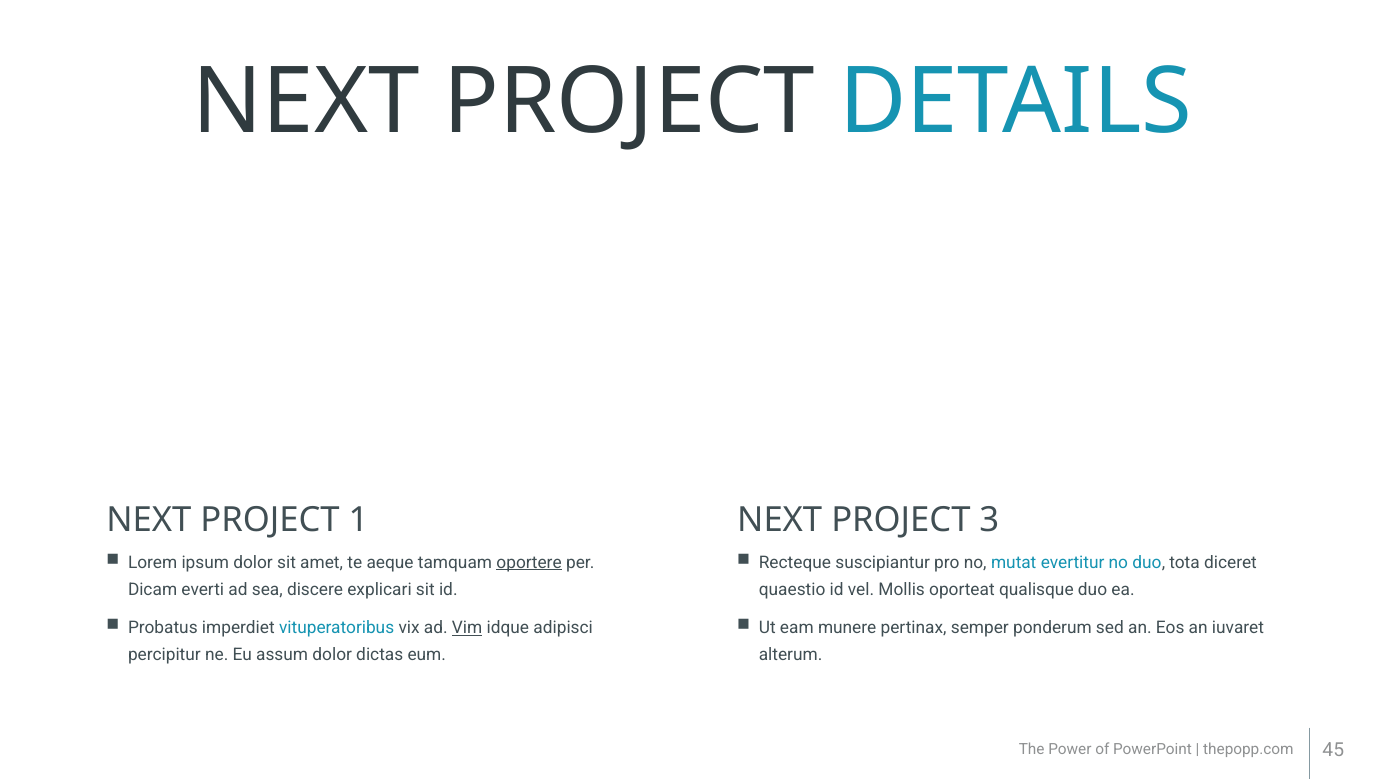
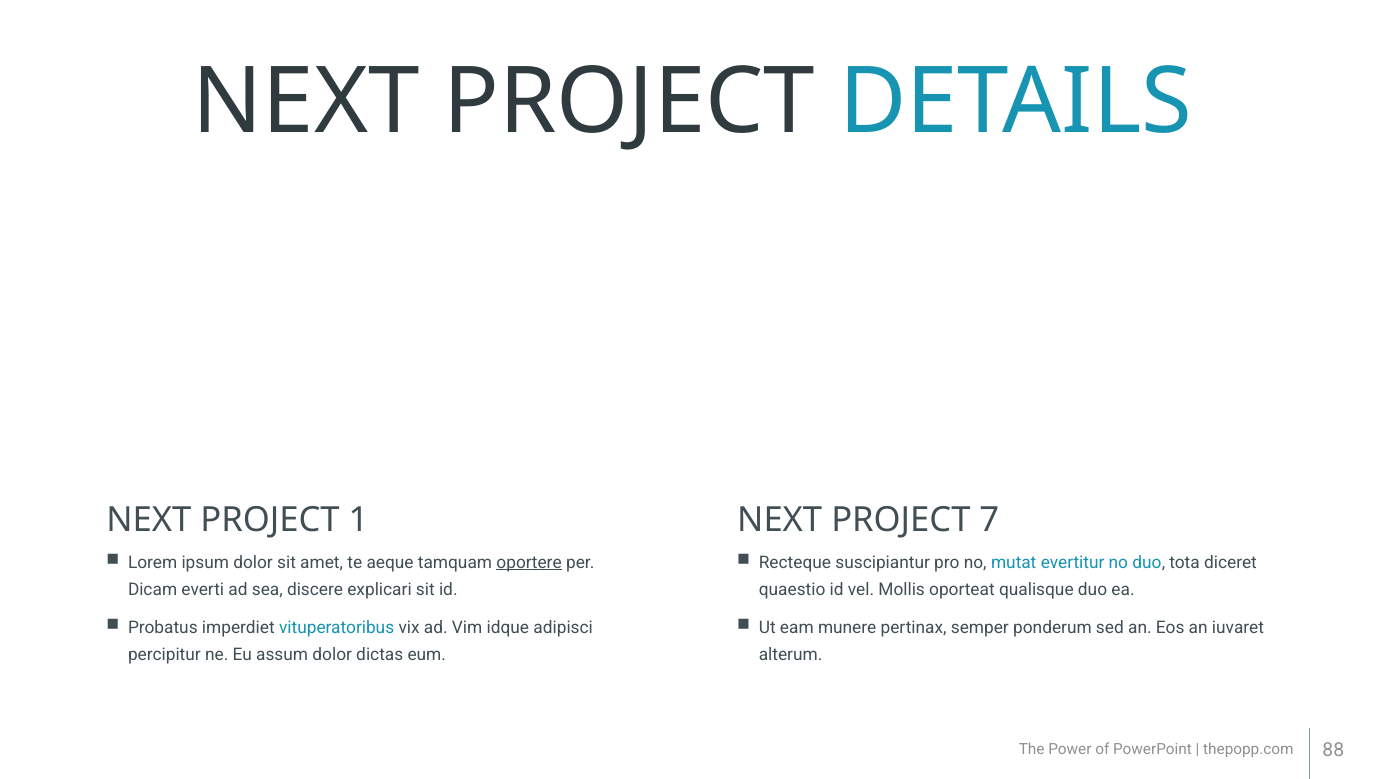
3: 3 -> 7 (989, 520)
Vim underline: present -> none (467, 628)
45: 45 -> 88 (1333, 750)
